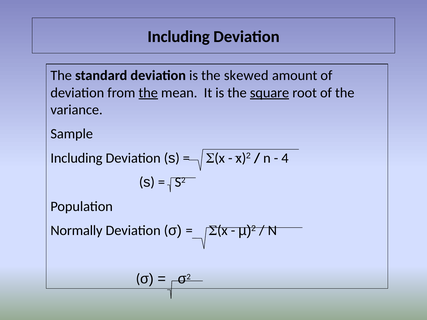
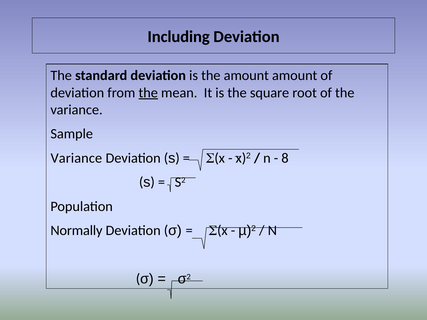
the skewed: skewed -> amount (246, 76)
square underline: present -> none (270, 93)
Including: Including -> Variance (76, 158)
4: 4 -> 8 (285, 158)
